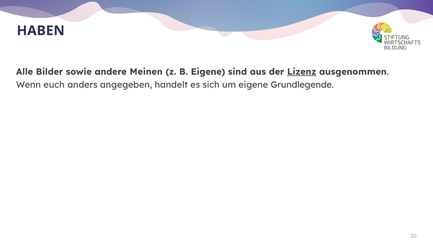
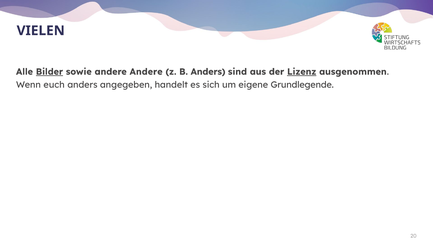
HABEN: HABEN -> VIELEN (41, 31)
Bilder underline: none -> present (49, 72)
andere Meinen: Meinen -> Andere (146, 72)
B Eigene: Eigene -> Anders (208, 72)
